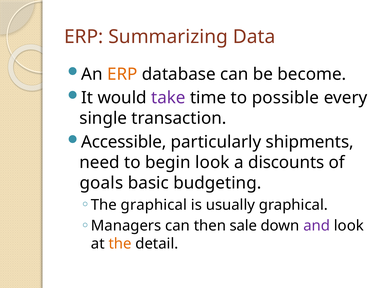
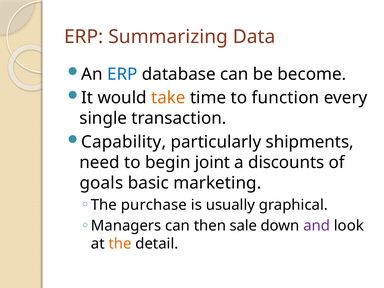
ERP colour: orange -> blue (122, 74)
take colour: purple -> orange (168, 98)
possible: possible -> function (285, 98)
Accessible: Accessible -> Capability (124, 142)
begin look: look -> joint (212, 162)
budgeting: budgeting -> marketing (217, 183)
The graphical: graphical -> purchase (154, 205)
